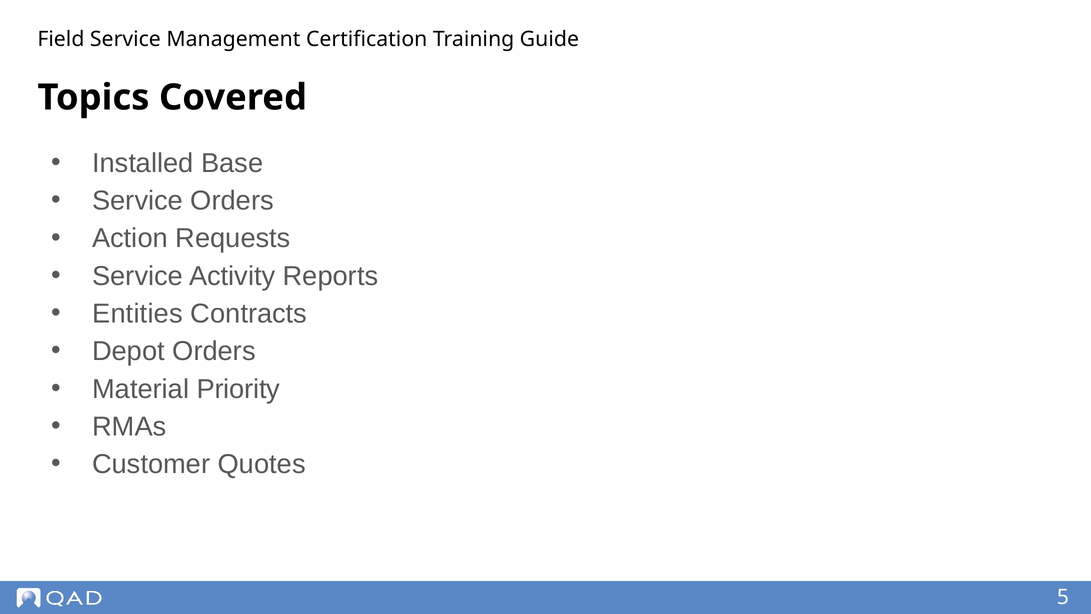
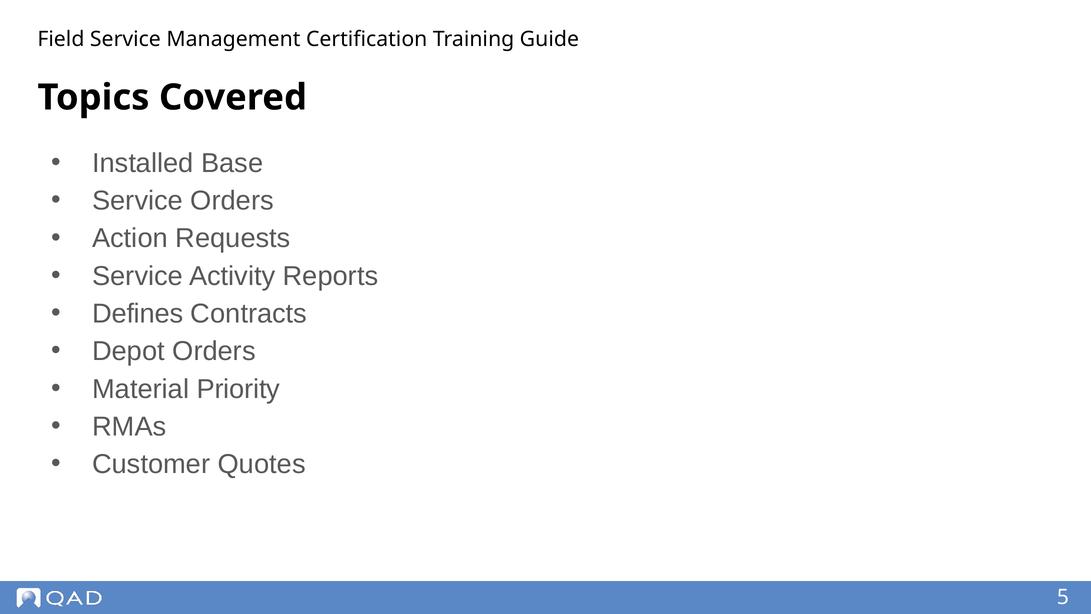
Entities: Entities -> Defines (138, 314)
